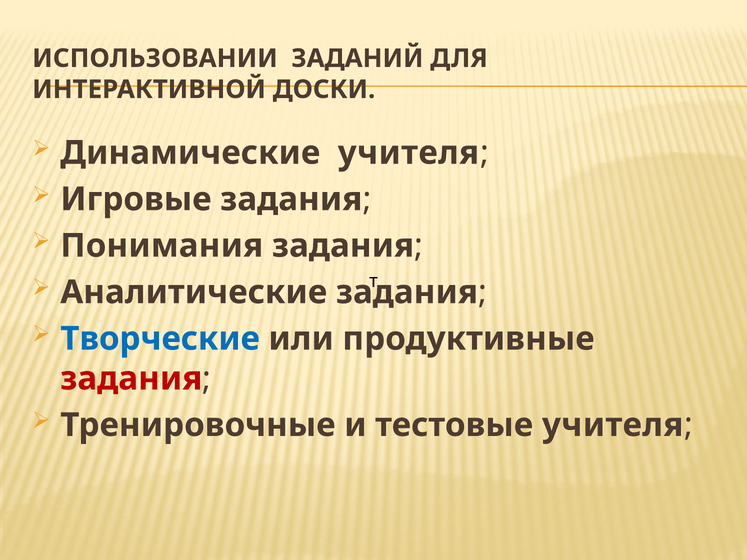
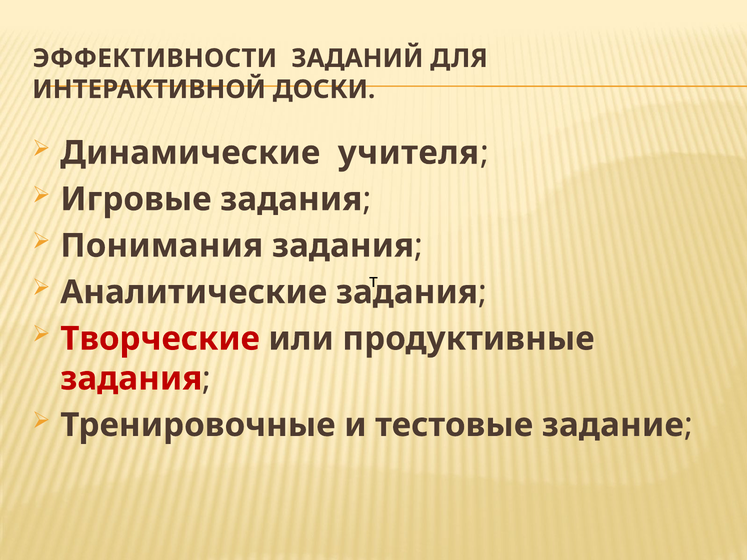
ИСПОЛЬЗОВАНИИ: ИСПОЛЬЗОВАНИИ -> ЭФФЕКТИВНОСТИ (155, 58)
Творческие colour: blue -> red (160, 339)
тестовые учителя: учителя -> задание (613, 425)
